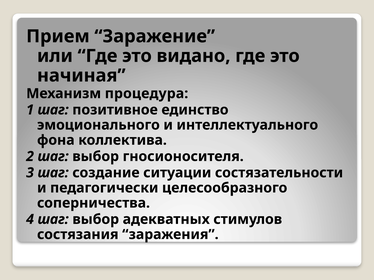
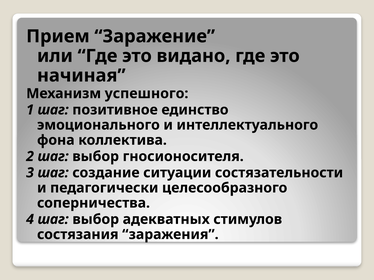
процедура: процедура -> успешного (147, 94)
